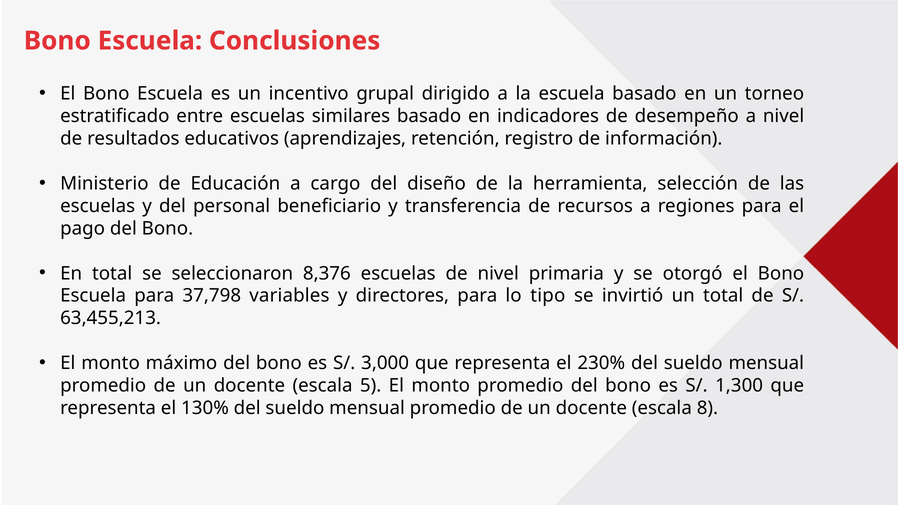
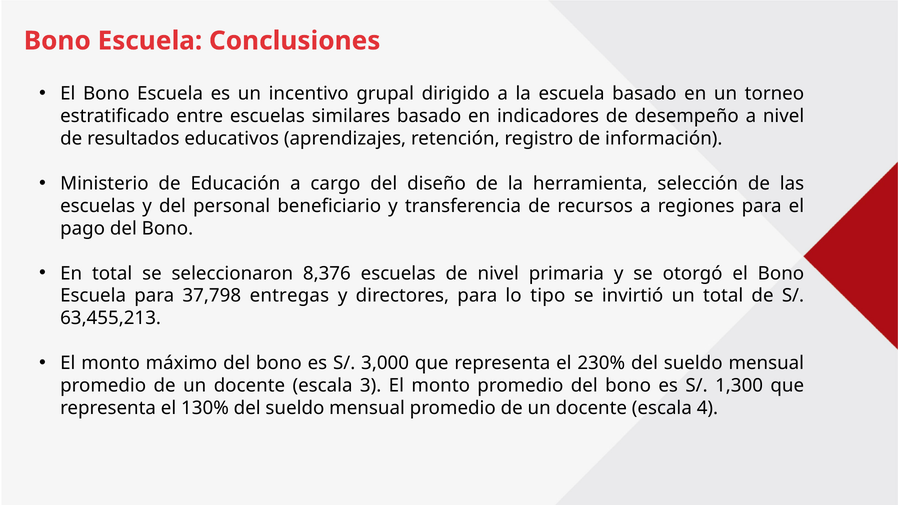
variables: variables -> entregas (289, 296)
5: 5 -> 3 (371, 386)
8: 8 -> 4 (707, 408)
